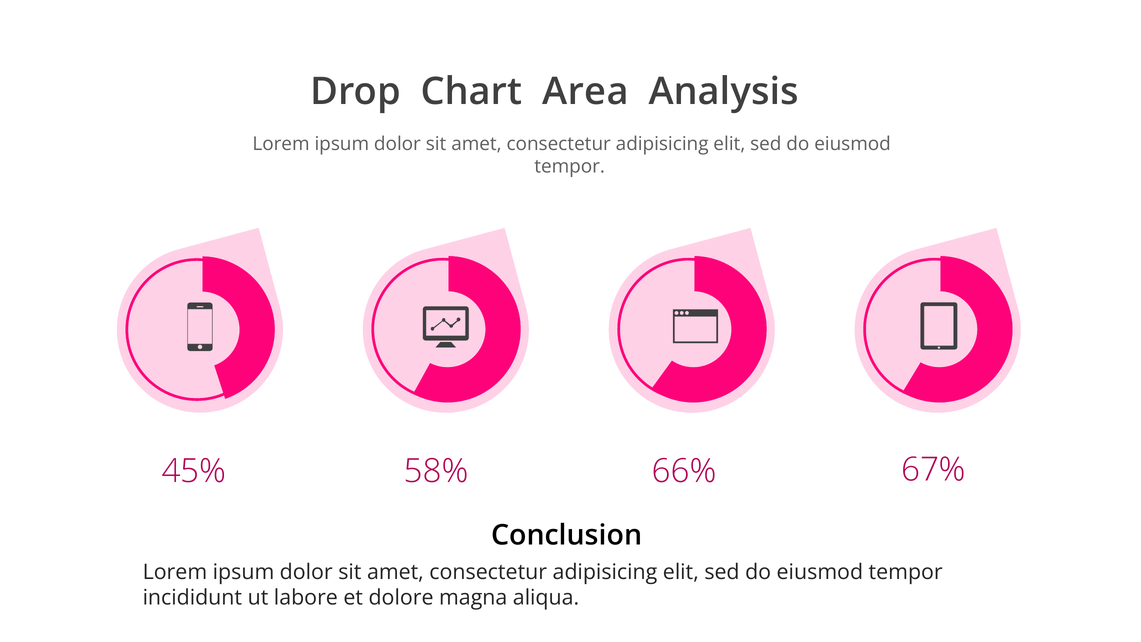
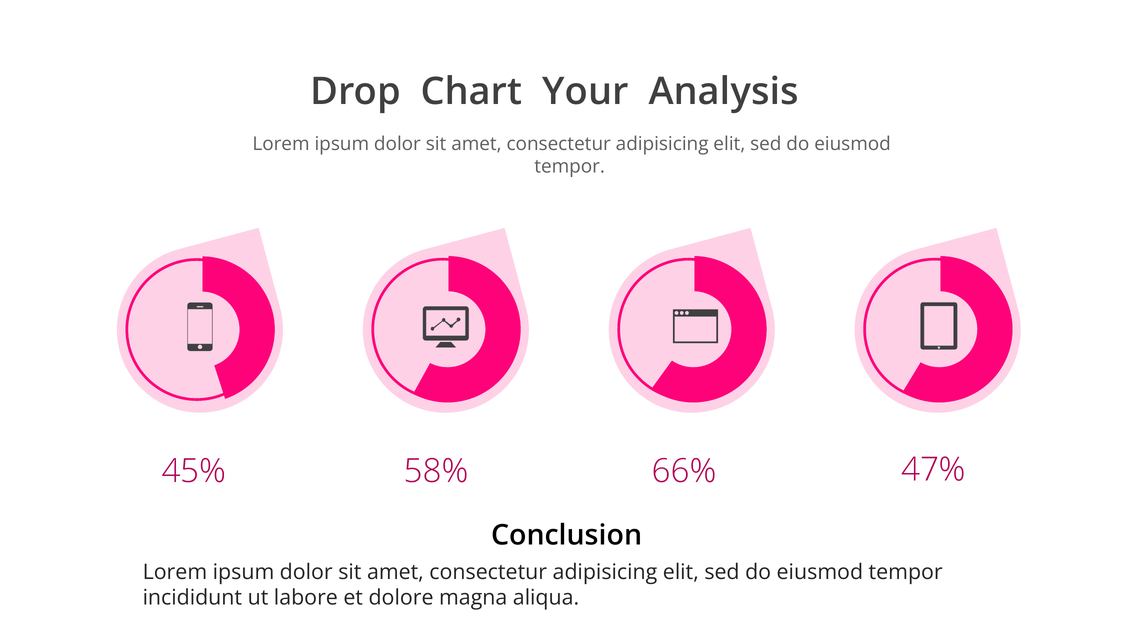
Area: Area -> Your (585, 92)
67%: 67% -> 47% (933, 470)
